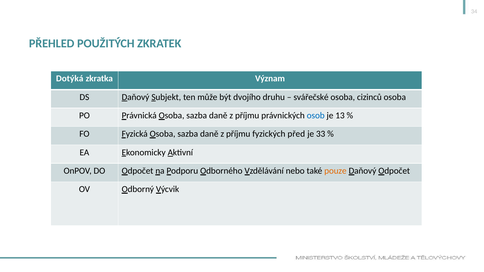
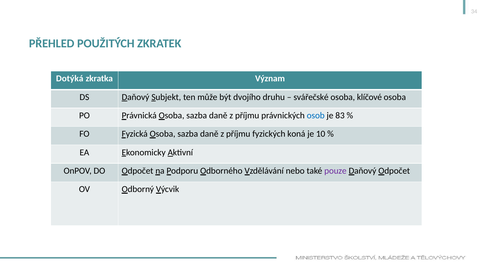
cizinců: cizinců -> klíčové (369, 97)
13: 13 -> 83 (340, 116)
před: před -> koná (296, 134)
33: 33 -> 10 (321, 134)
pouze colour: orange -> purple (335, 171)
